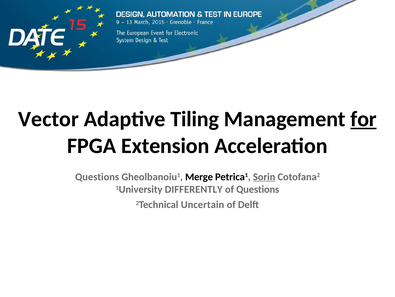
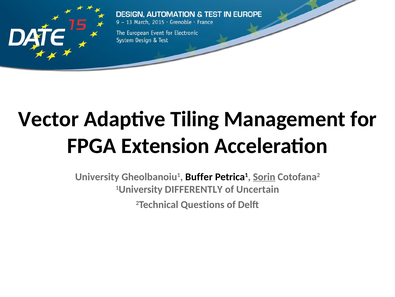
for underline: present -> none (364, 119)
Questions: Questions -> University (97, 176)
Merge: Merge -> Buffer (199, 176)
of Questions: Questions -> Uncertain (258, 189)
Uncertain: Uncertain -> Questions (203, 204)
